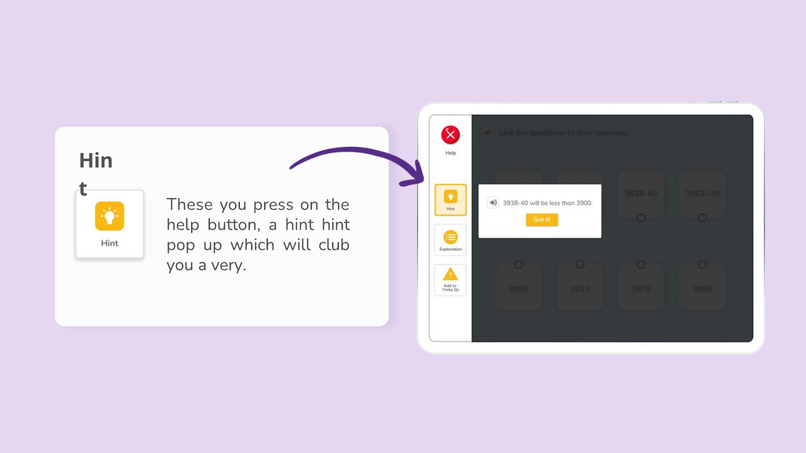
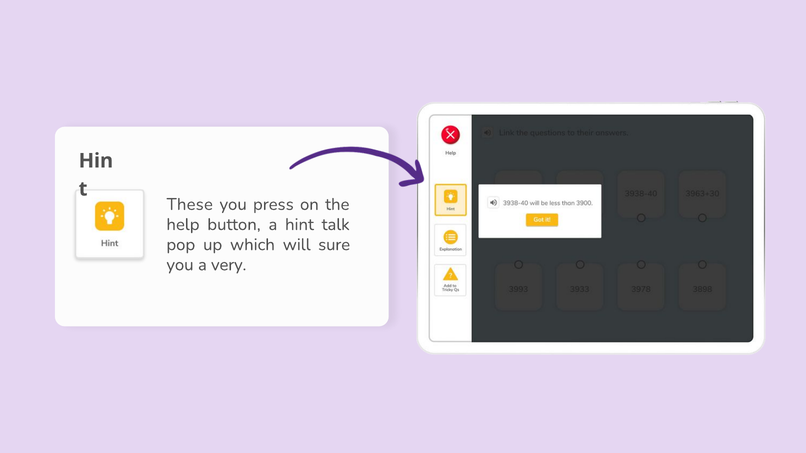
hint hint: hint -> talk (336, 225)
club: club -> sure (334, 245)
